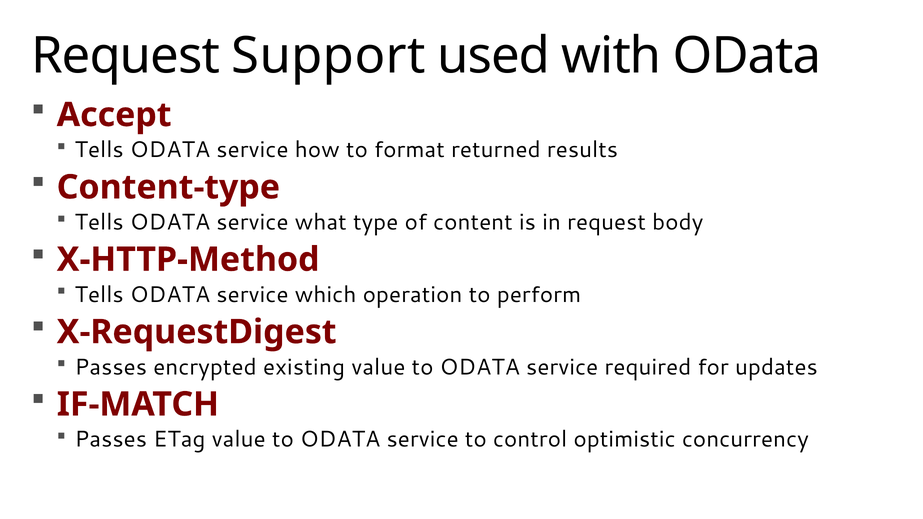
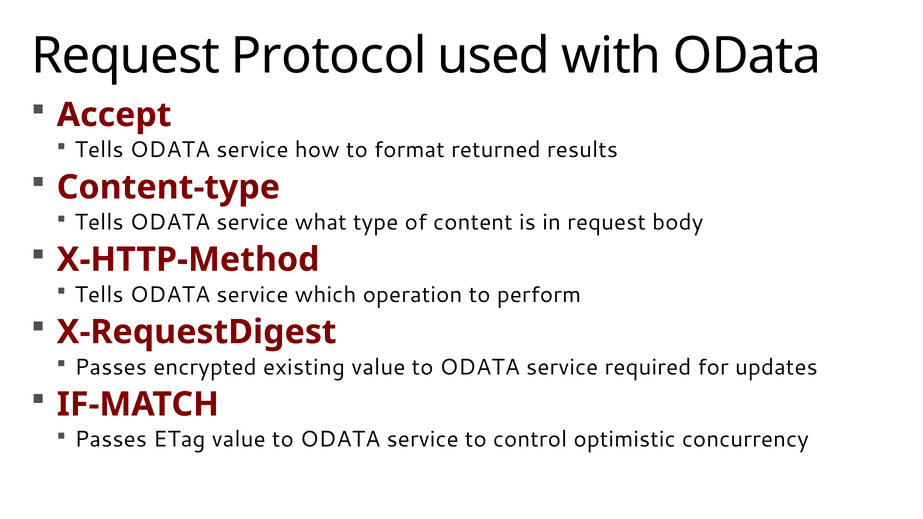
Support: Support -> Protocol (329, 56)
